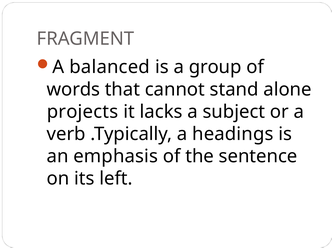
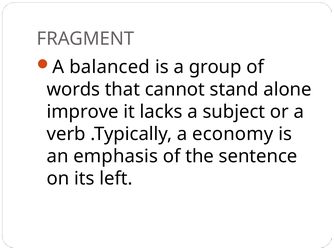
projects: projects -> improve (83, 111)
headings: headings -> economy (233, 134)
